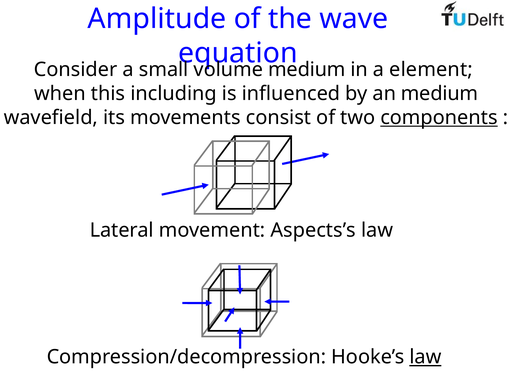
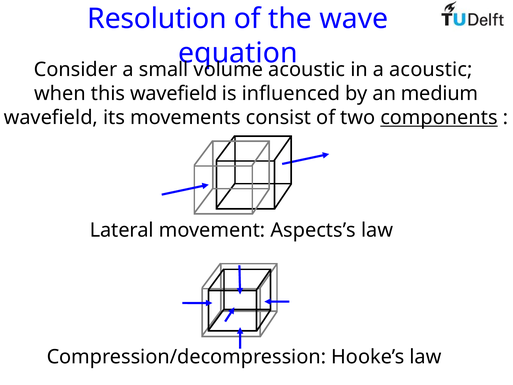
Amplitude: Amplitude -> Resolution (157, 19)
medium: medium -> acoustic (307, 70)
a element: element -> acoustic (431, 70)
this including: including -> wavefield (174, 94)
law underline: present -> none (425, 357)
